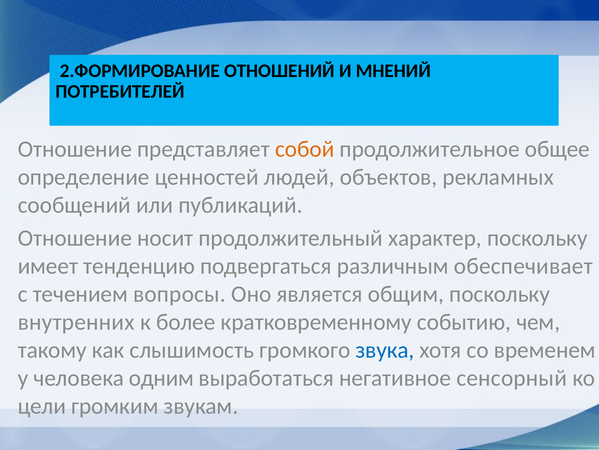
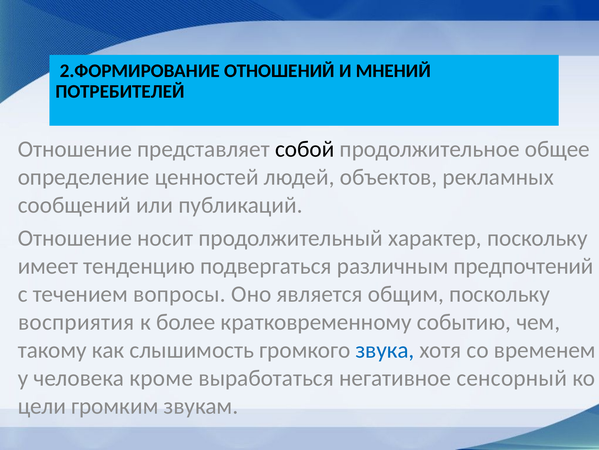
собой colour: orange -> black (305, 149)
обеспечивает: обеспечивает -> предпочтений (524, 266)
внутренних: внутренних -> восприятия (76, 321)
одним: одним -> кроме (161, 377)
